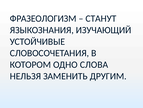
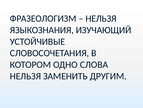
СТАНУТ: СТАНУТ -> НЕЛЬЗЯ (101, 18)
